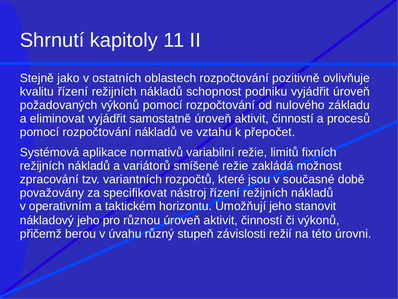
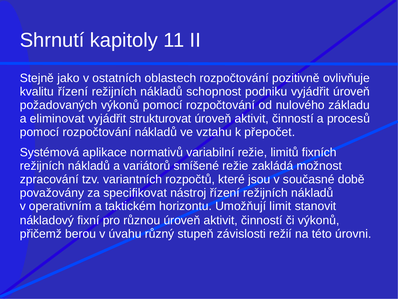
samostatně: samostatně -> strukturovat (160, 118)
Umožňují jeho: jeho -> limit (280, 206)
nákladový jeho: jeho -> fixní (88, 220)
